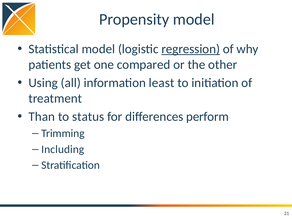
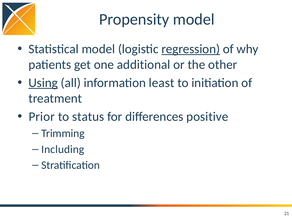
compared: compared -> additional (144, 65)
Using underline: none -> present (43, 83)
Than: Than -> Prior (42, 117)
perform: perform -> positive (207, 117)
